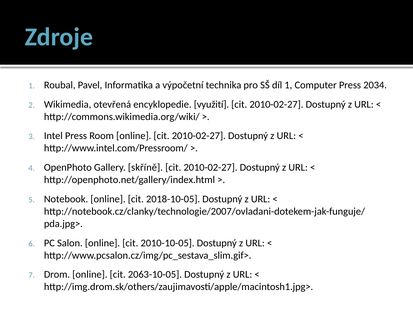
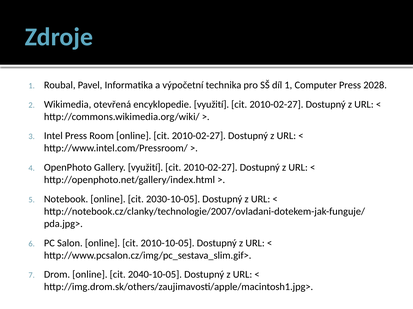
2034: 2034 -> 2028 (375, 85)
Gallery skříně: skříně -> využití (146, 168)
2018-10-05: 2018-10-05 -> 2030-10-05 (173, 199)
2063-10-05: 2063-10-05 -> 2040-10-05 (155, 275)
